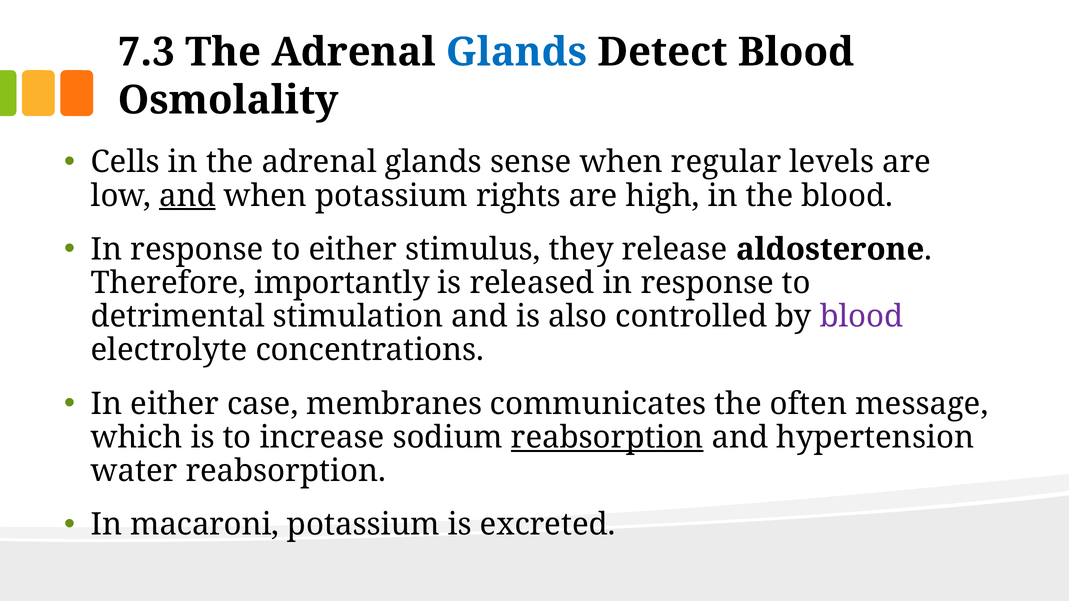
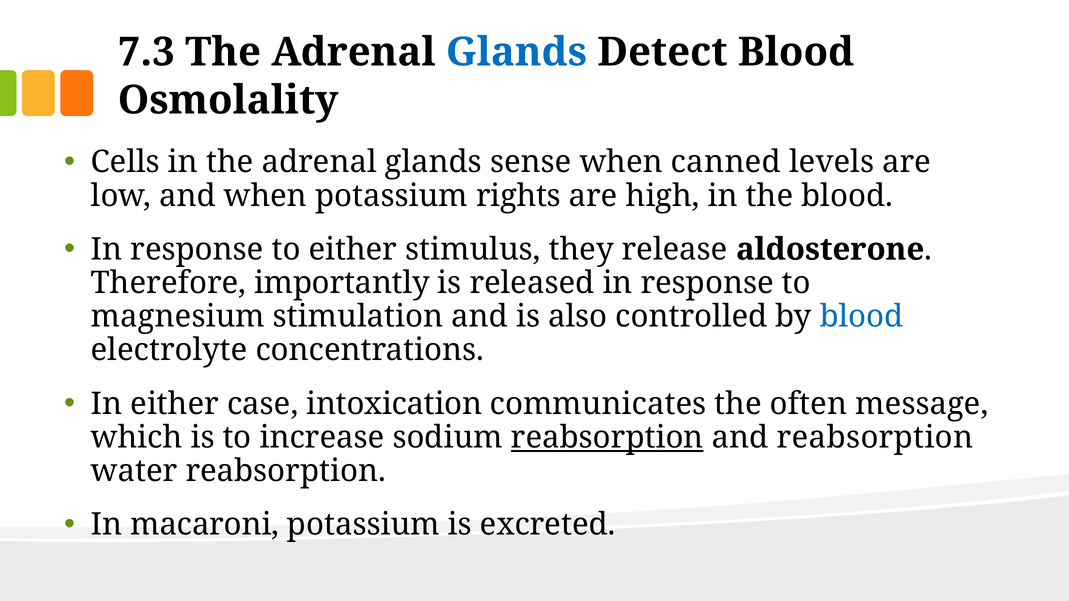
regular: regular -> canned (726, 162)
and underline: present -> none (187, 196)
detrimental: detrimental -> magnesium (178, 317)
blood colour: purple -> blue (862, 317)
membranes: membranes -> intoxication (394, 404)
and hypertension: hypertension -> reabsorption (875, 438)
